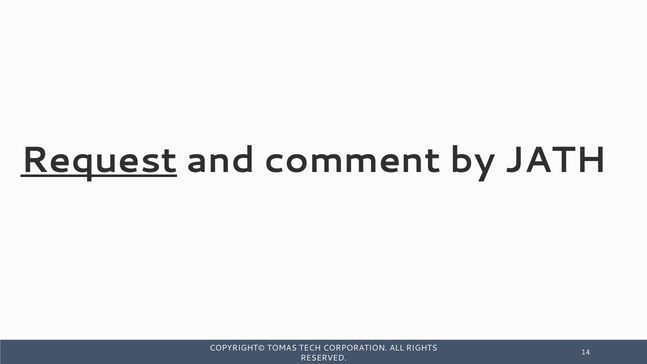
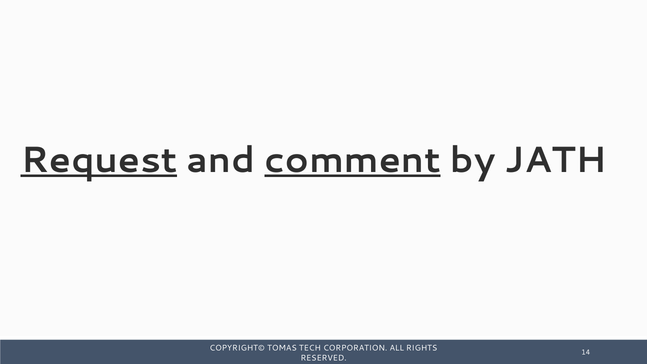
comment underline: none -> present (353, 160)
